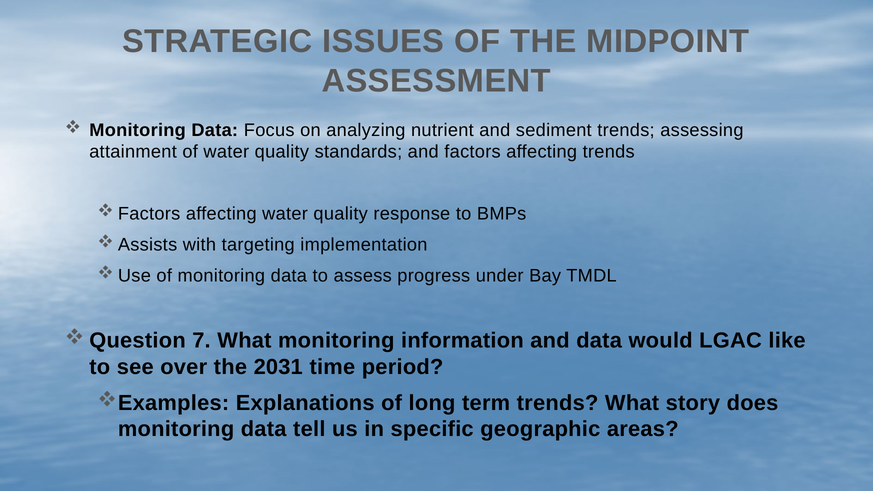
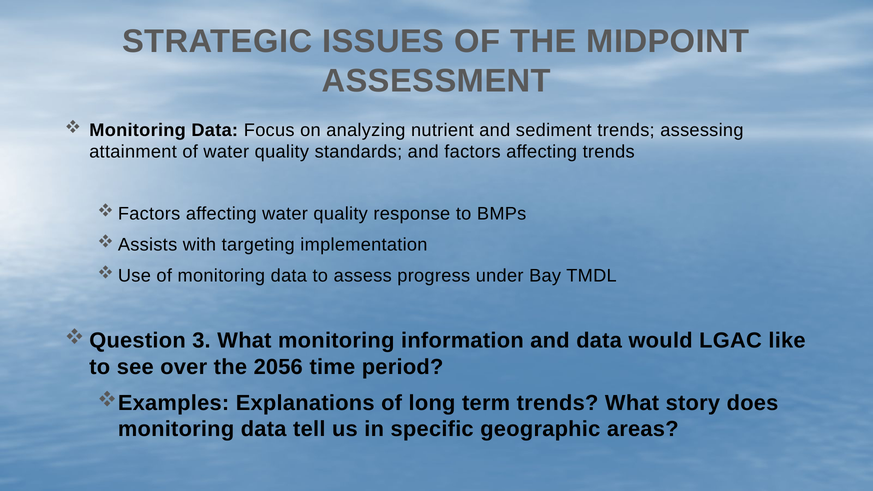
7: 7 -> 3 (202, 341)
2031: 2031 -> 2056 (278, 367)
